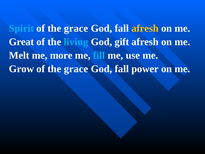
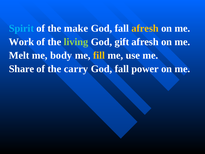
grace: grace -> make (76, 28)
Great: Great -> Work (21, 42)
living colour: light blue -> light green (76, 42)
more: more -> body (61, 55)
fill colour: light blue -> yellow (99, 55)
Grow: Grow -> Share (21, 69)
grace: grace -> carry (76, 69)
